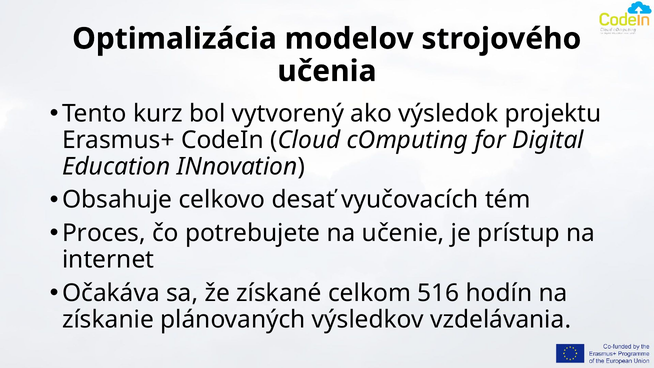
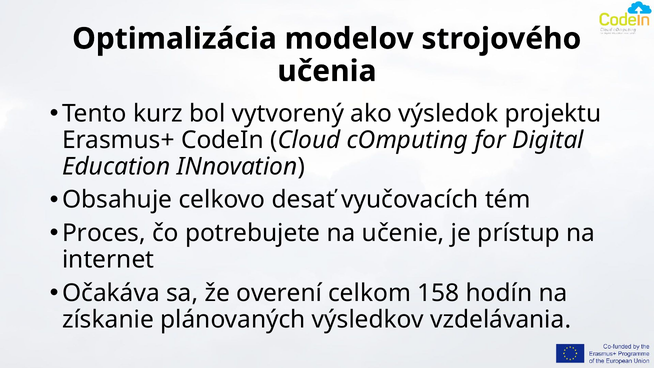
získané: získané -> overení (279, 293)
516: 516 -> 158 (438, 293)
